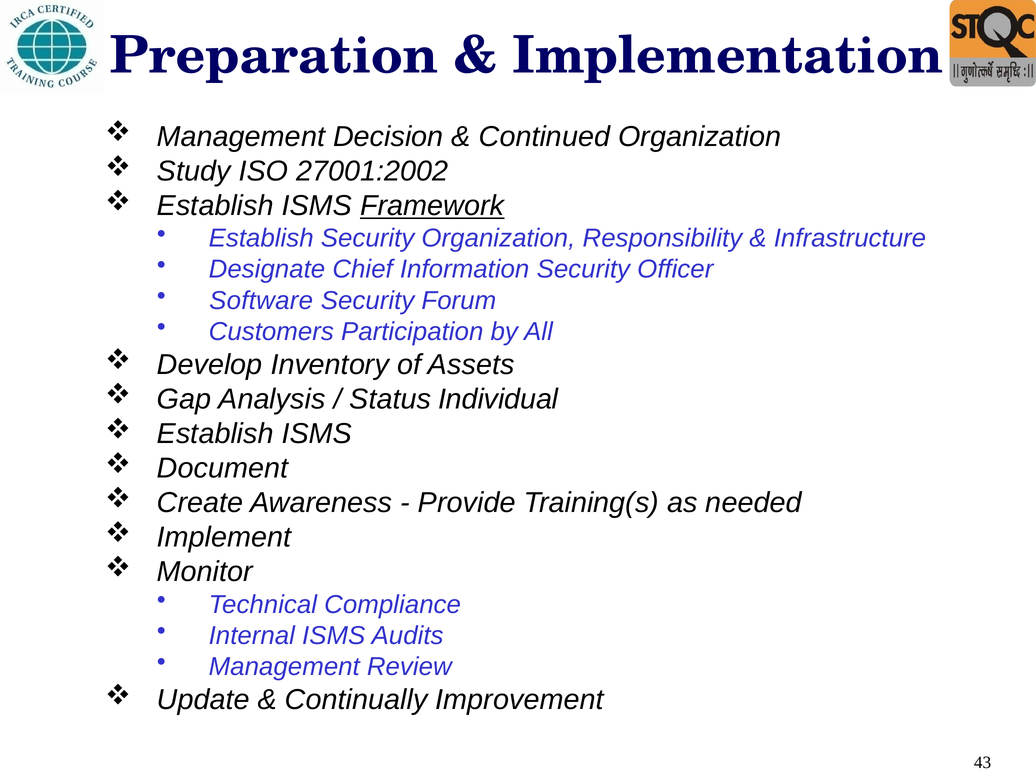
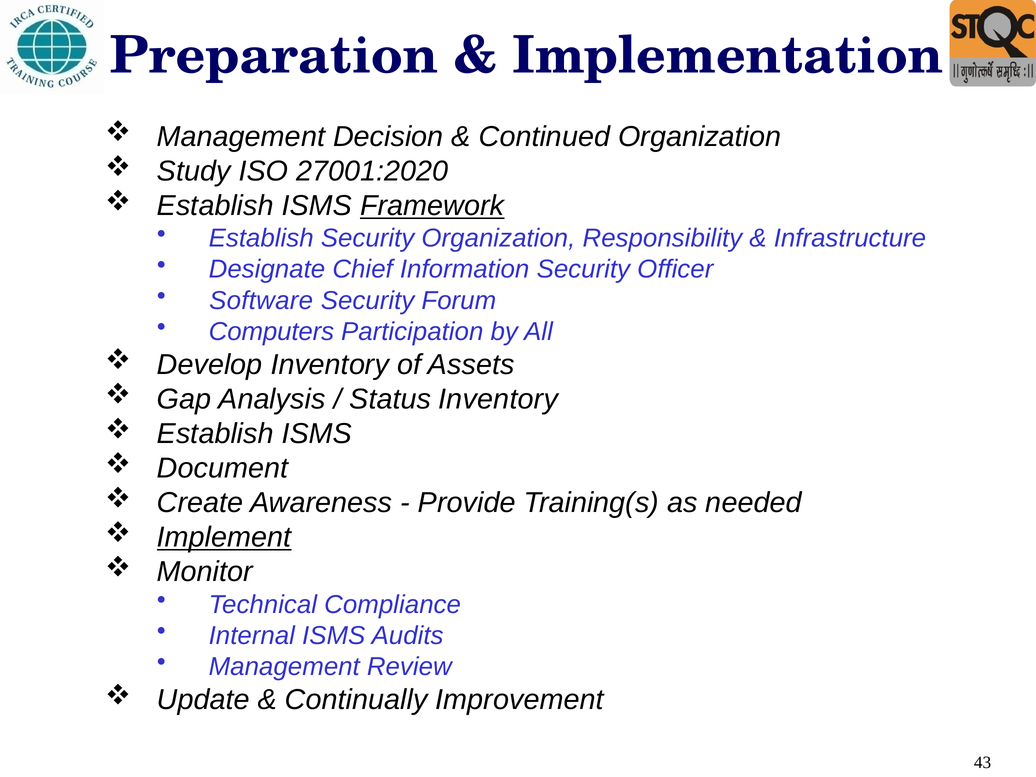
27001:2002: 27001:2002 -> 27001:2020 (372, 171)
Customers: Customers -> Computers (271, 332)
Status Individual: Individual -> Inventory (498, 399)
Implement underline: none -> present (224, 537)
